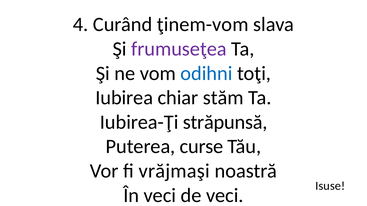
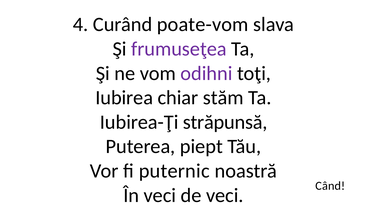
ţinem-vom: ţinem-vom -> poate-vom (203, 25)
odihni colour: blue -> purple (206, 73)
curse: curse -> piept (201, 147)
vrăjmaşi: vrăjmaşi -> puternic (174, 171)
Isuse: Isuse -> Când (330, 186)
